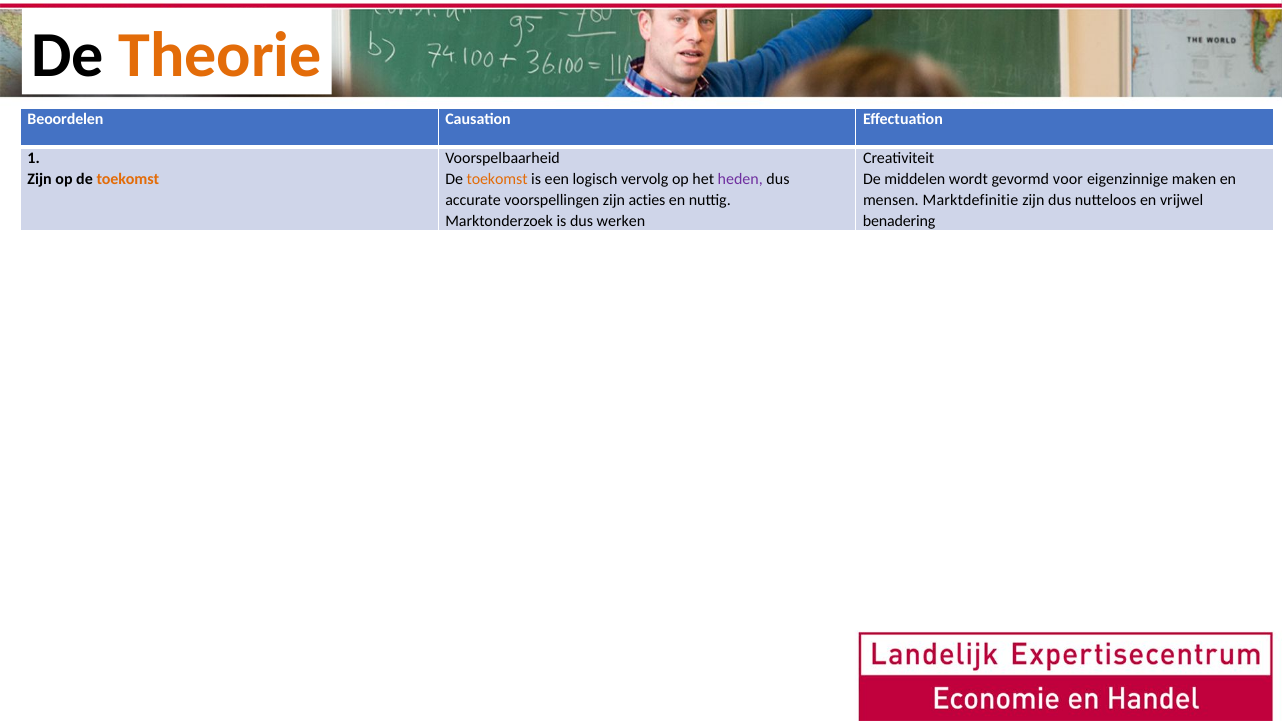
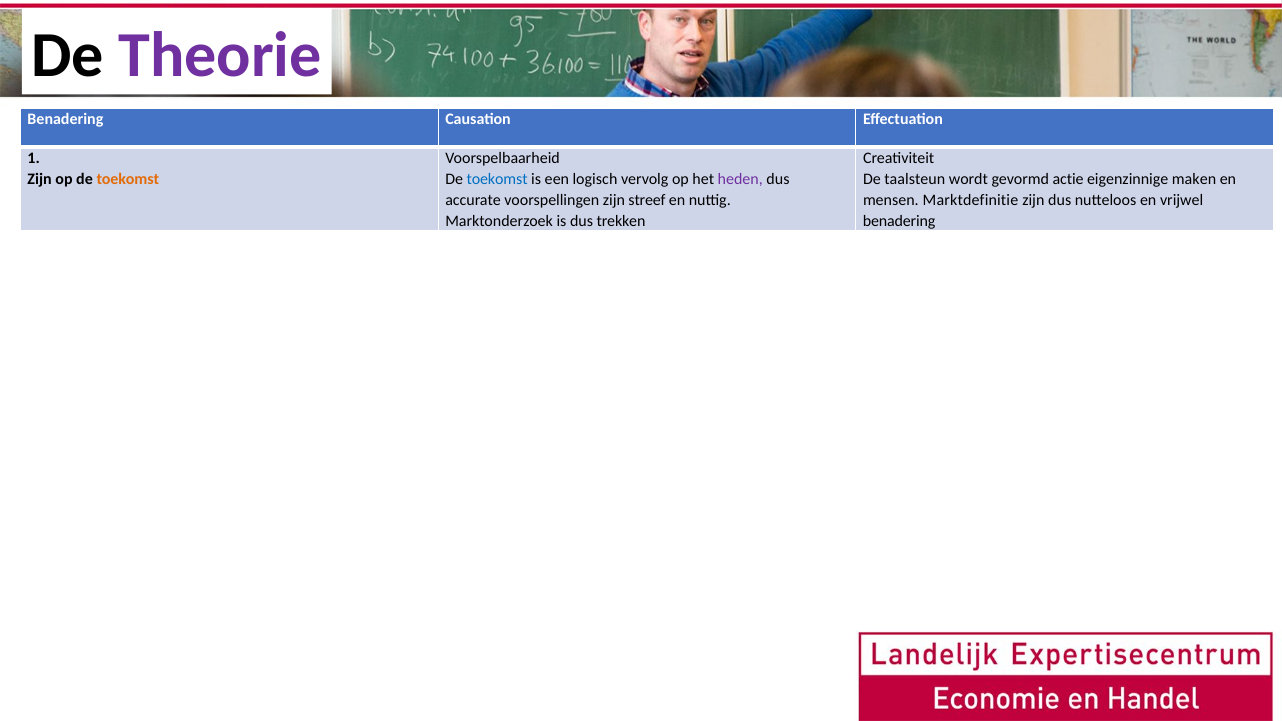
Theorie colour: orange -> purple (220, 56)
Beoordelen: Beoordelen -> Benadering (65, 119)
toekomst colour: orange -> blue (497, 179)
middelen: middelen -> taalsteun (915, 179)
voor: voor -> actie (1068, 179)
acties: acties -> streef (647, 200)
werken: werken -> trekken (621, 221)
